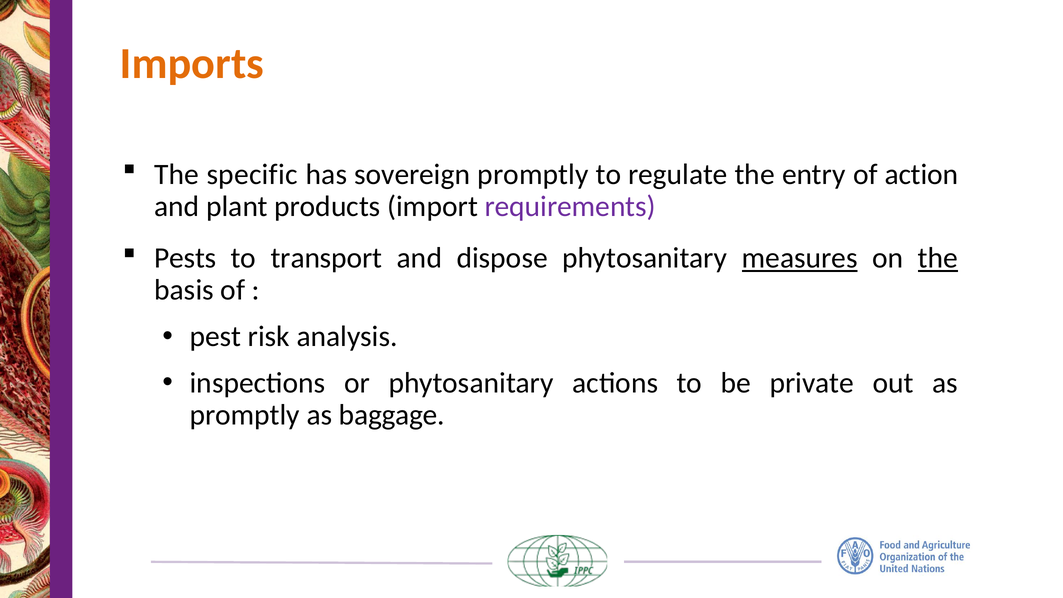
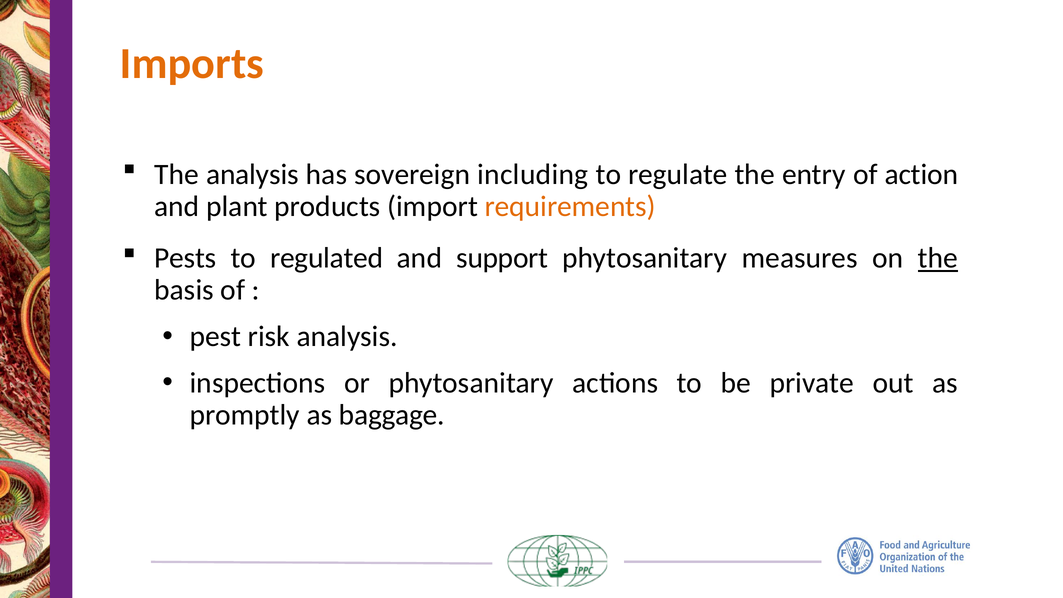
The specific: specific -> analysis (252, 174)
sovereign promptly: promptly -> including (533, 174)
requirements colour: purple -> orange (570, 206)
transport: transport -> regulated (327, 258)
dispose: dispose -> support (502, 258)
measures underline: present -> none (800, 258)
